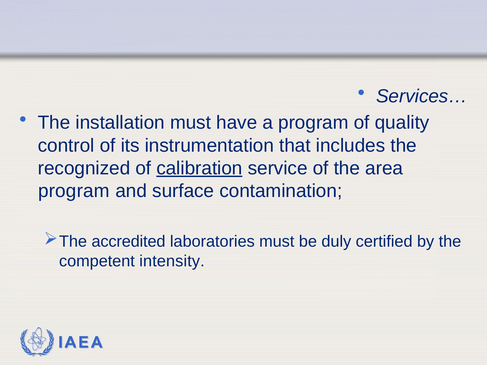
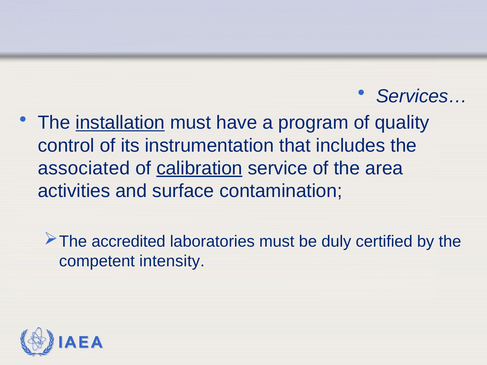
installation underline: none -> present (120, 123)
recognized: recognized -> associated (84, 168)
program: program -> activities (74, 191)
